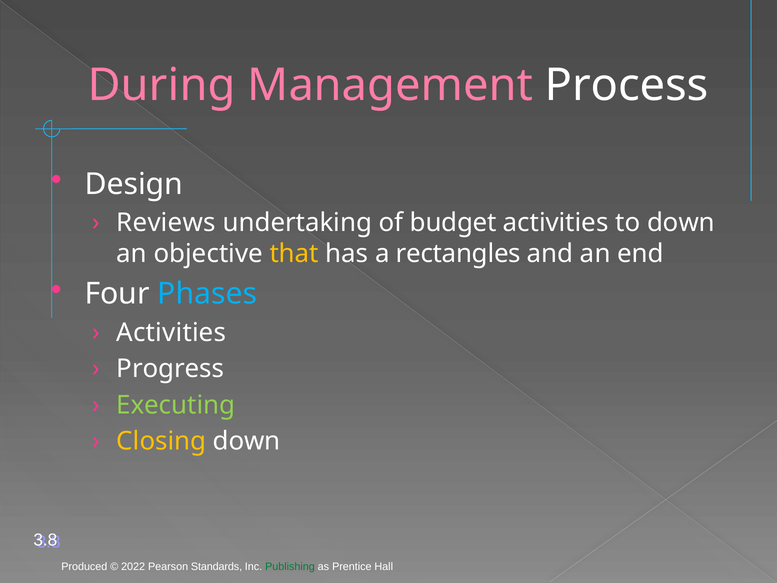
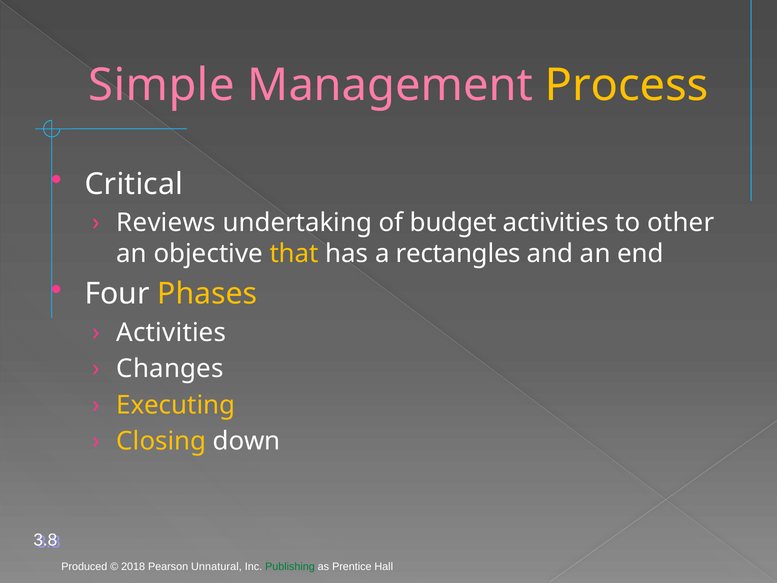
During: During -> Simple (161, 85)
Process colour: white -> yellow (627, 85)
Design: Design -> Critical (134, 184)
to down: down -> other (681, 223)
Phases colour: light blue -> yellow (207, 294)
Progress: Progress -> Changes (170, 369)
Executing colour: light green -> yellow (176, 405)
2022: 2022 -> 2018 (133, 567)
Standards: Standards -> Unnatural (216, 567)
